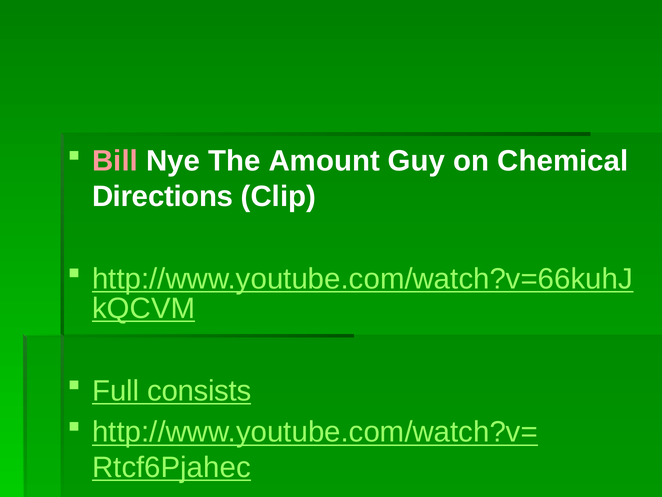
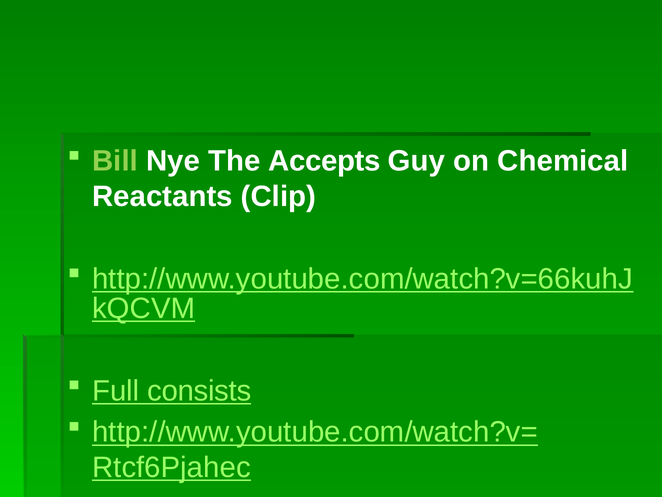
Bill colour: pink -> light green (115, 161)
Amount: Amount -> Accepts (324, 161)
Directions: Directions -> Reactants (162, 196)
